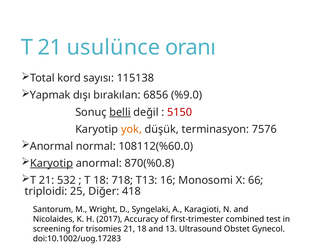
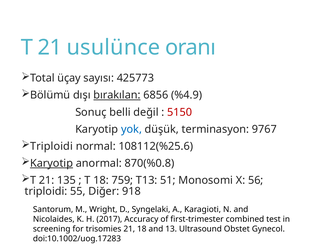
kord: kord -> üçay (69, 78)
115138: 115138 -> 425773 (135, 78)
Yapmak: Yapmak -> Bölümü (50, 95)
bırakılan underline: none -> present (117, 95)
%9.0: %9.0 -> %4.9 (187, 95)
belli underline: present -> none (120, 112)
yok colour: orange -> blue (131, 129)
7576: 7576 -> 9767 (264, 129)
Anormal: Anormal -> Triploidi (51, 146)
108112(%60.0: 108112(%60.0 -> 108112(%25.6 (156, 146)
532: 532 -> 135 (66, 180)
718: 718 -> 759 (122, 180)
16: 16 -> 51 (168, 180)
66: 66 -> 56 (256, 180)
25: 25 -> 55 (78, 192)
418: 418 -> 918 (131, 192)
